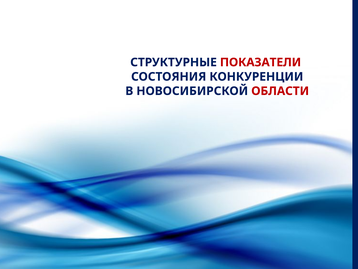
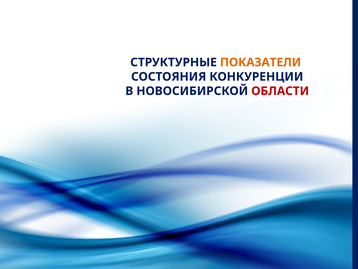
ПОКАЗАТЕЛИ colour: red -> orange (261, 62)
